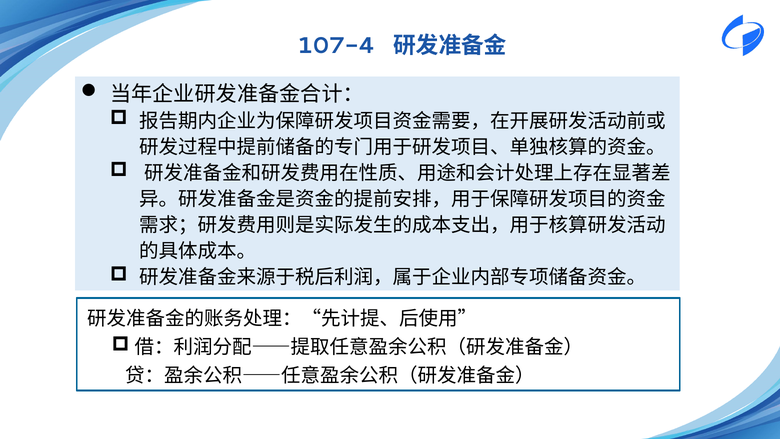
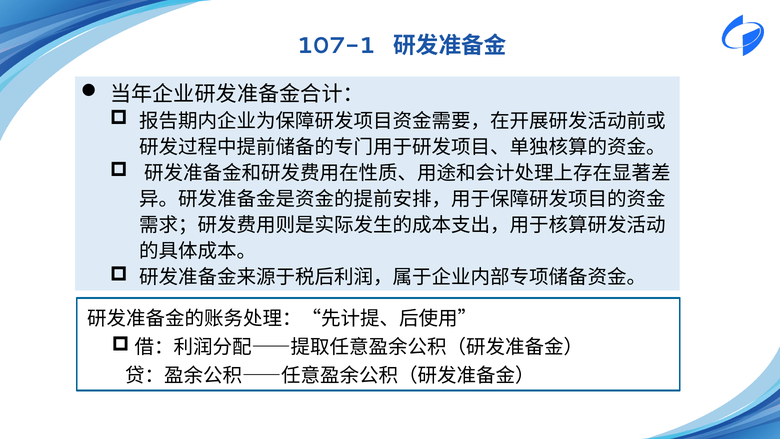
107-4: 107-4 -> 107-1 (336, 46)
